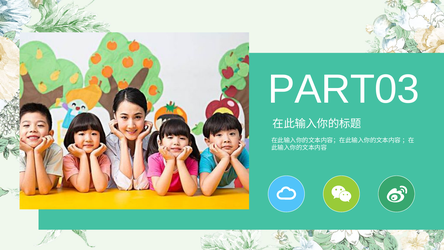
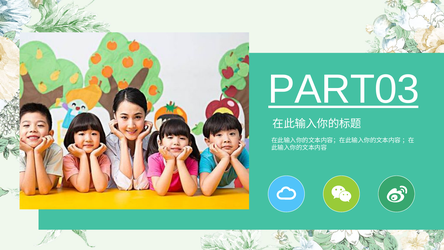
PART03 underline: none -> present (344, 89)
